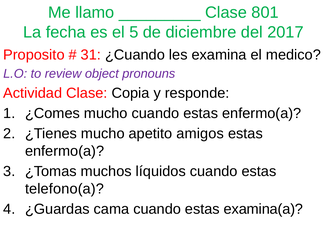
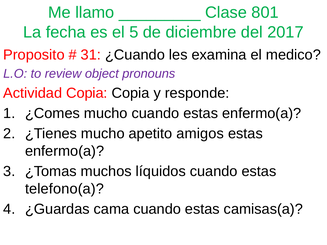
Actividad Clase: Clase -> Copia (87, 93)
examina(a: examina(a -> camisas(a (263, 209)
